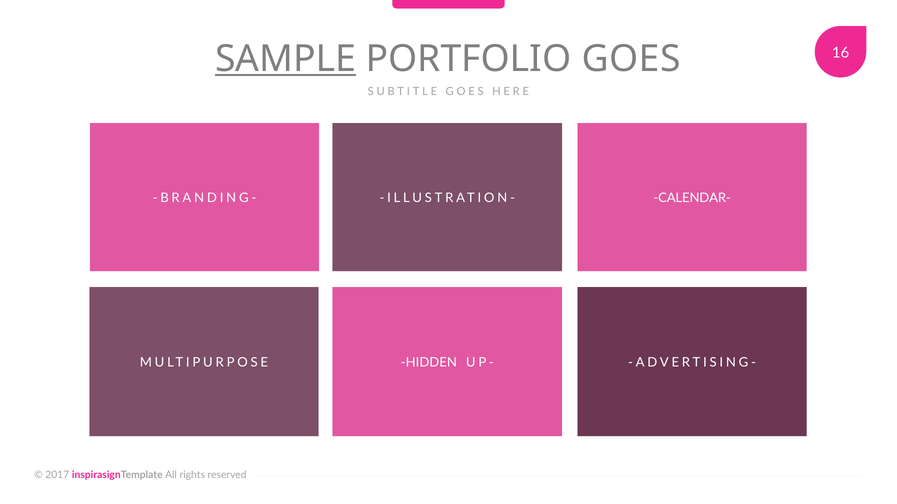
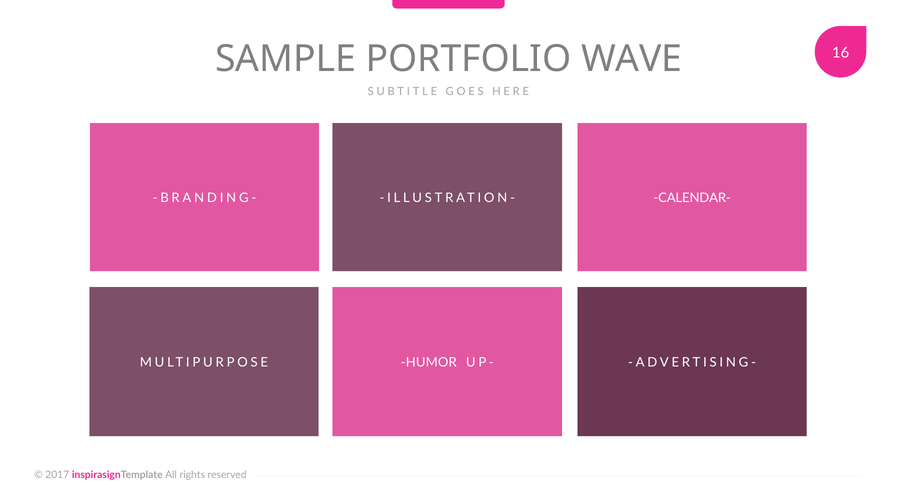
SAMPLE underline: present -> none (286, 59)
GOES: GOES -> WAVE (632, 59)
HIDDEN: HIDDEN -> HUMOR (429, 363)
